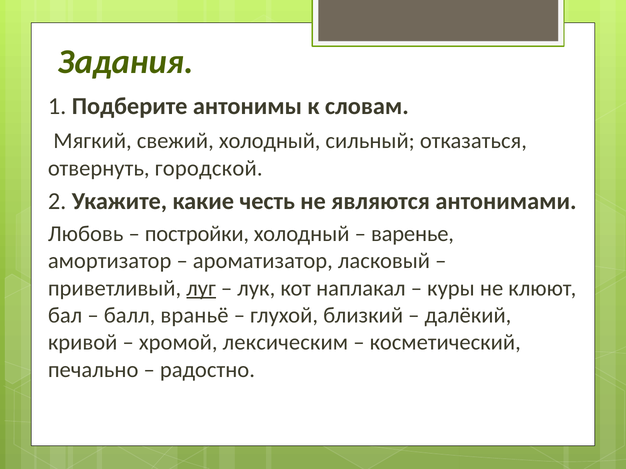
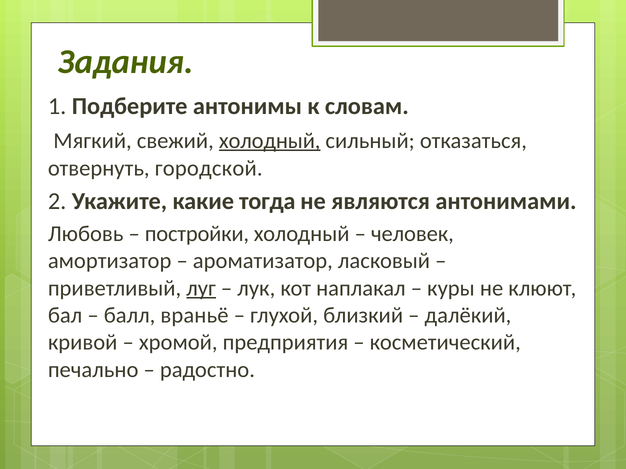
холодный underline: none -> present (270, 141)
честь: честь -> тогда (267, 202)
варенье: варенье -> человек (412, 234)
лексическим: лексическим -> предприятия (285, 343)
